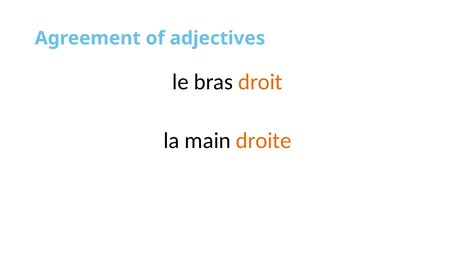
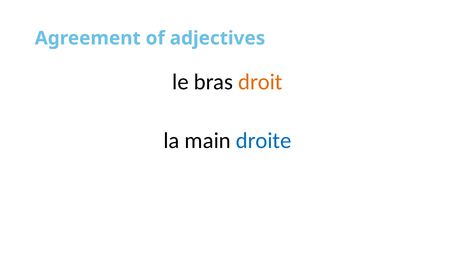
droite colour: orange -> blue (264, 141)
